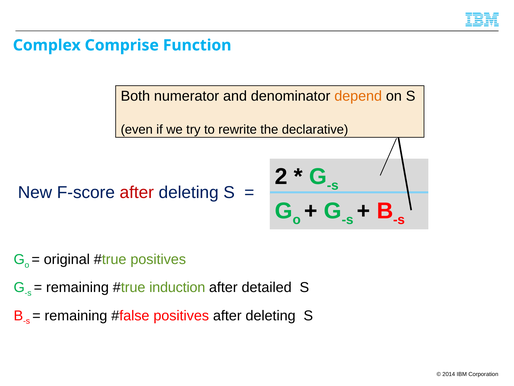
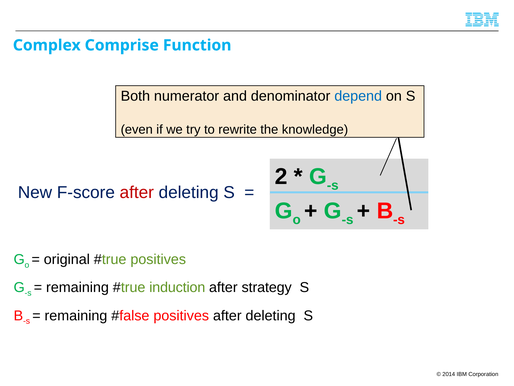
depend colour: orange -> blue (358, 96)
declarative: declarative -> knowledge (315, 129)
detailed: detailed -> strategy (267, 287)
